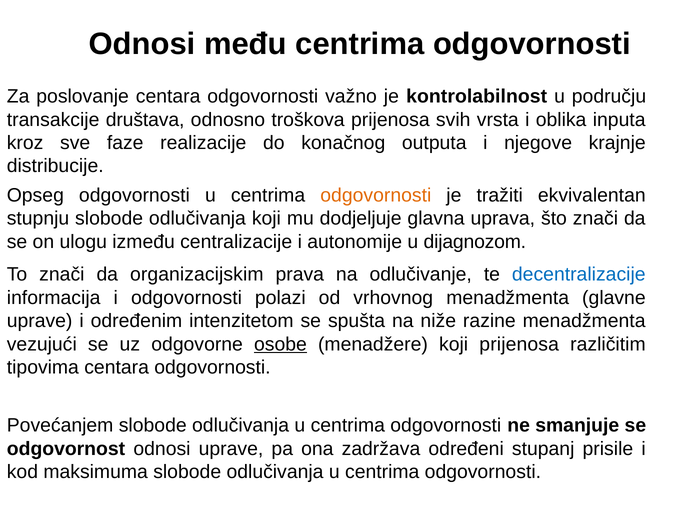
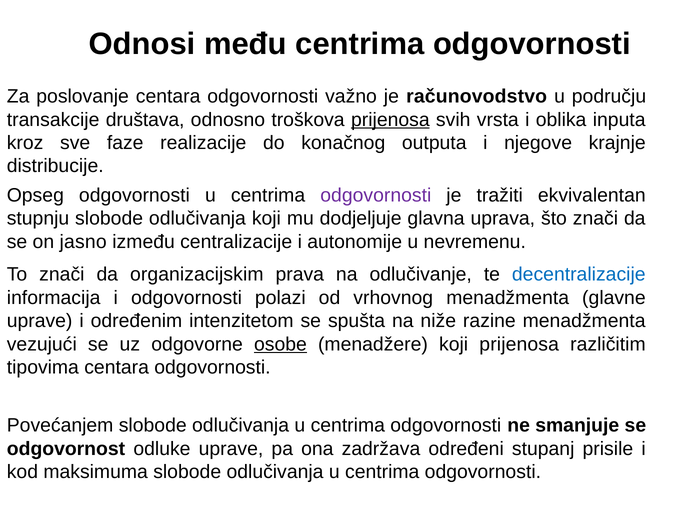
kontrolabilnost: kontrolabilnost -> računovodstvo (477, 97)
prijenosa underline: none -> present (390, 120)
odgovornosti colour: orange -> purple (376, 195)
ulogu: ulogu -> jasno (83, 242)
dijagnozom: dijagnozom -> nevremenu (475, 242)
odgovornost odnosi: odnosi -> odluke (162, 449)
